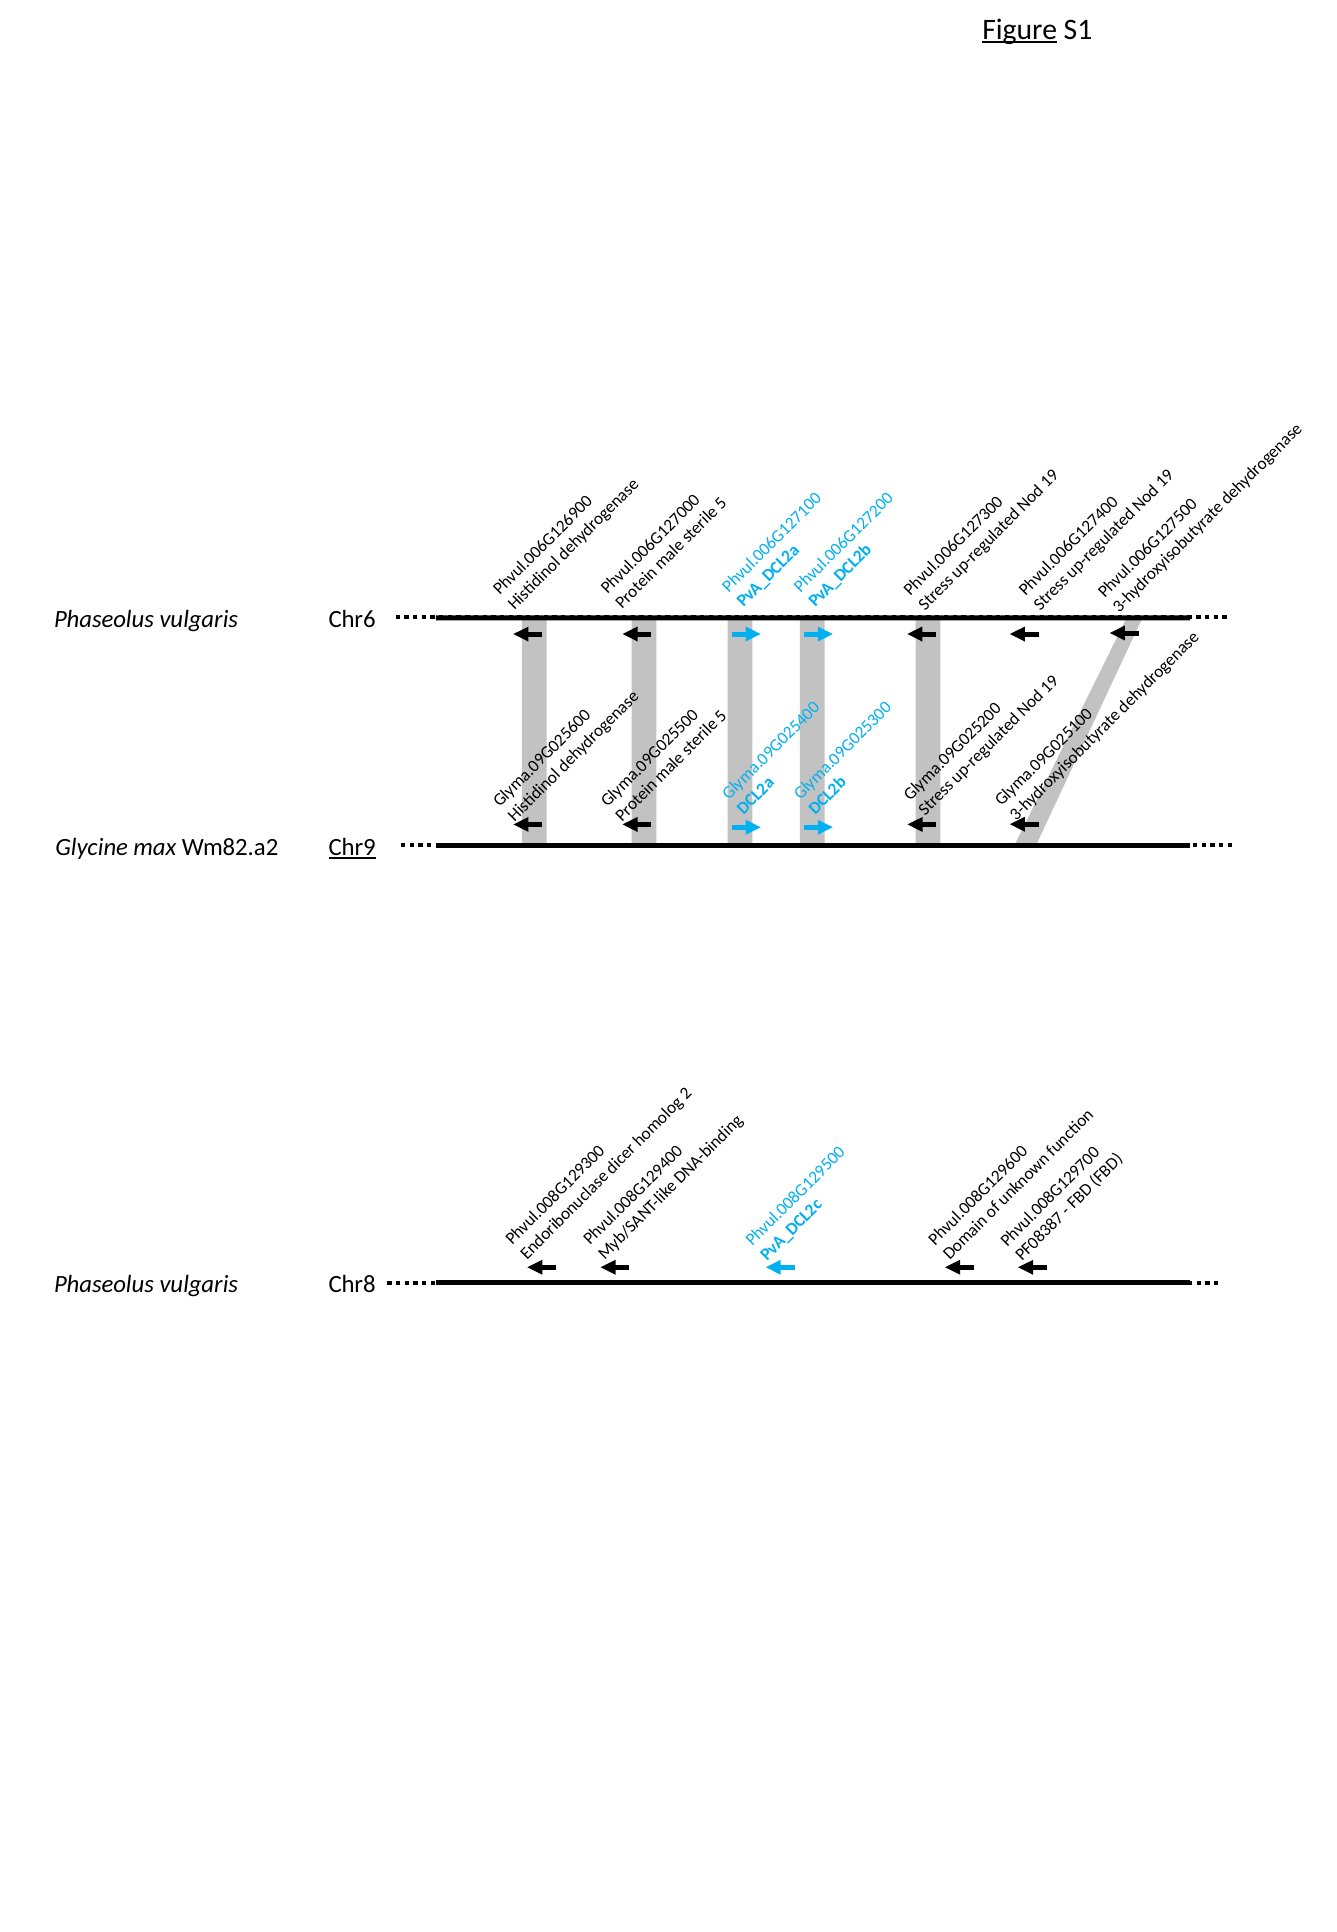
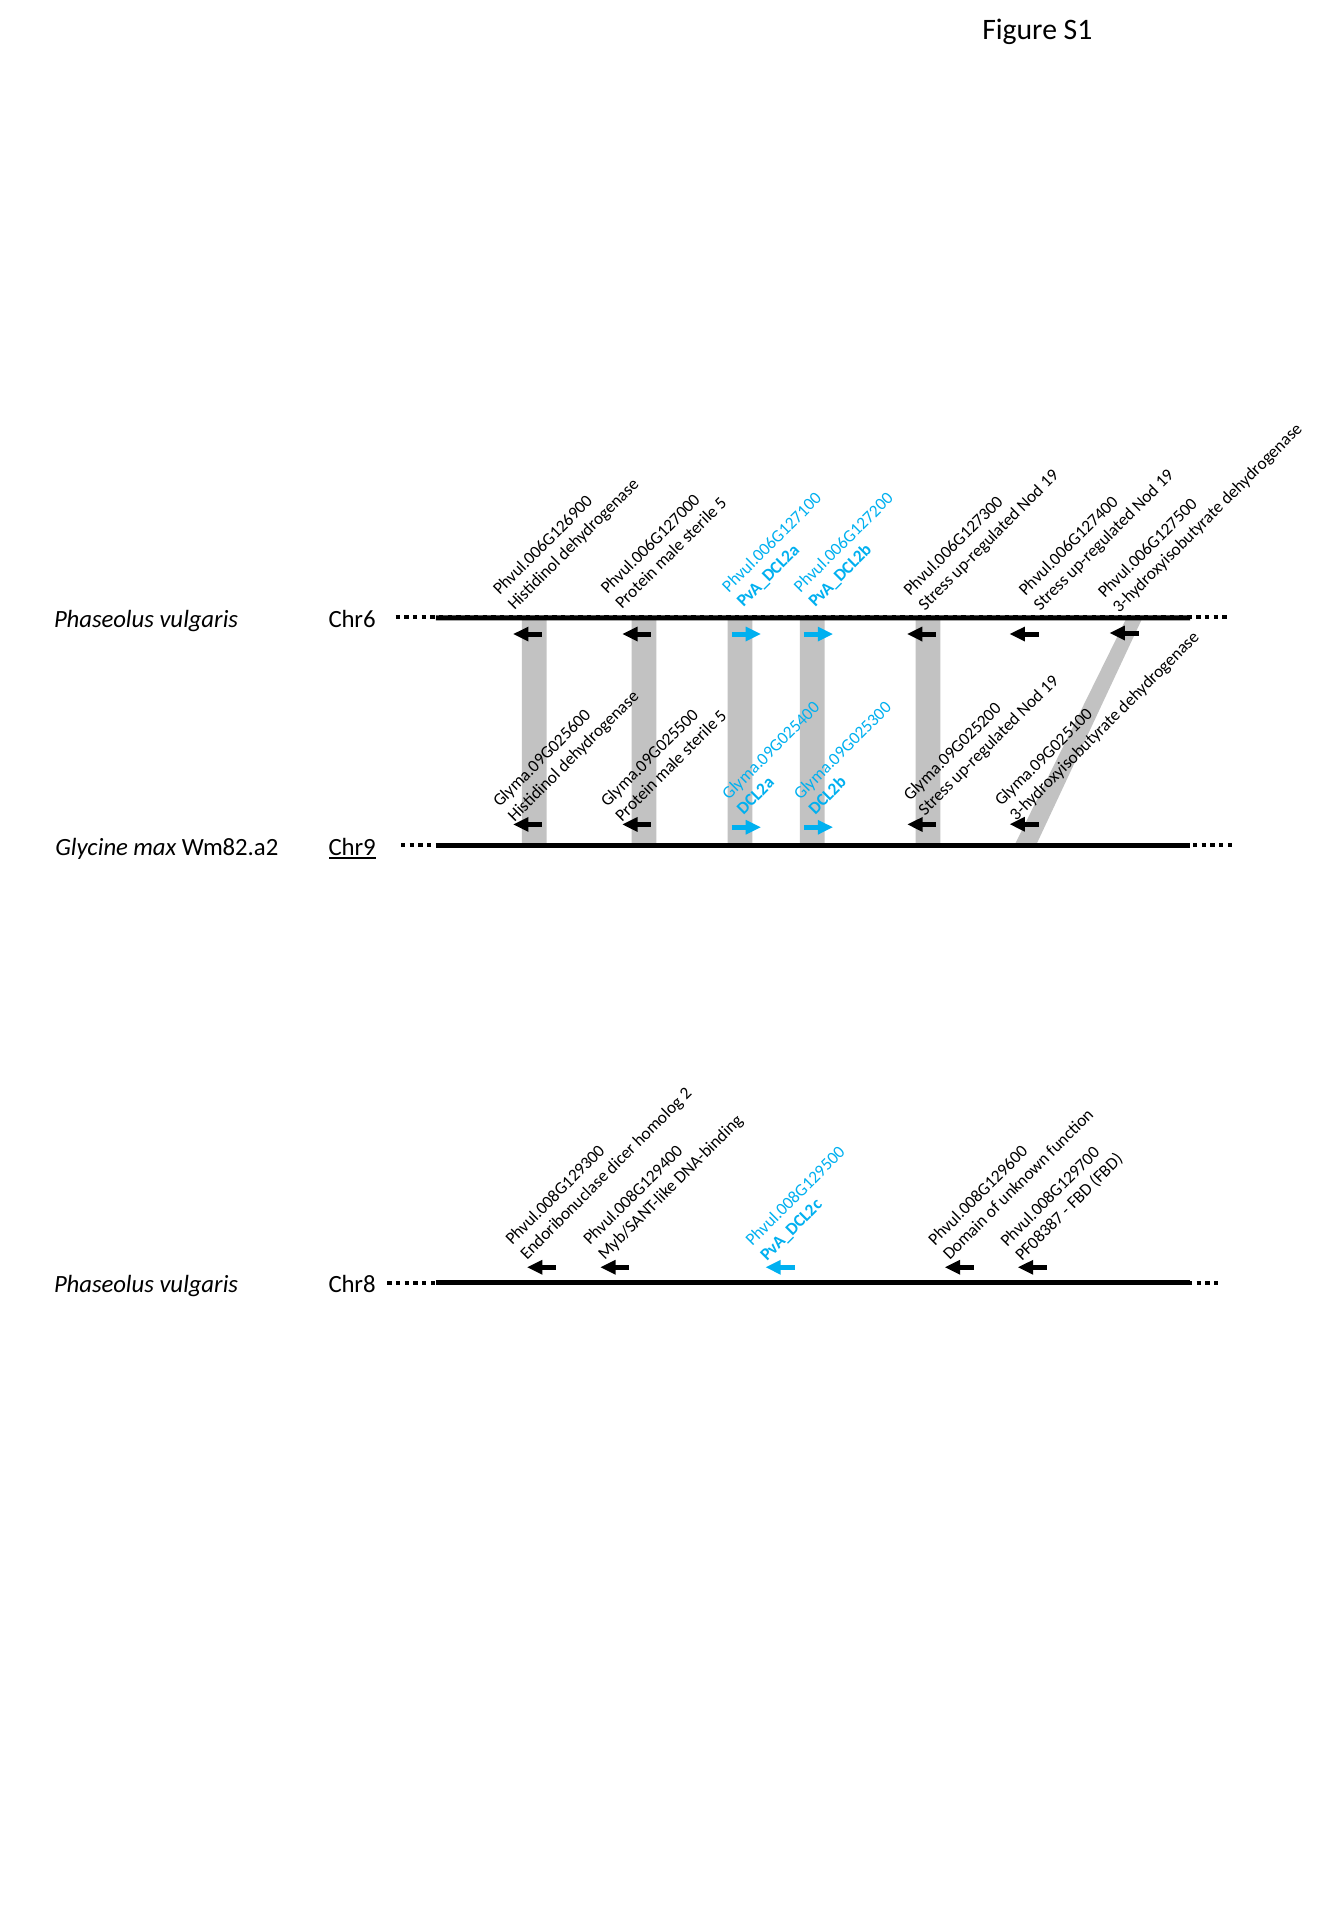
Figure underline: present -> none (1020, 29)
